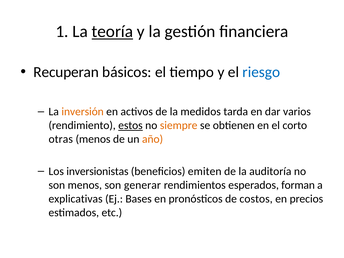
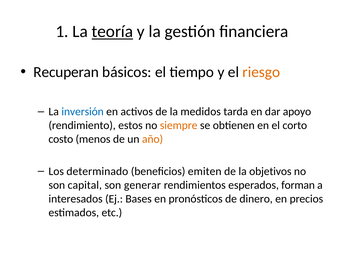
riesgo colour: blue -> orange (261, 72)
inversión colour: orange -> blue (83, 112)
varios: varios -> apoyo (297, 112)
estos underline: present -> none (130, 125)
otras: otras -> costo (61, 139)
inversionistas: inversionistas -> determinado (97, 171)
auditoría: auditoría -> objetivos (270, 171)
son menos: menos -> capital (85, 185)
explicativas: explicativas -> interesados (76, 199)
costos: costos -> dinero (256, 199)
